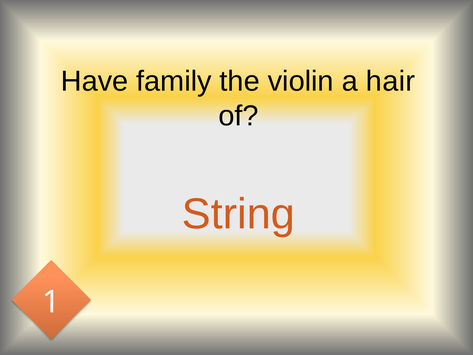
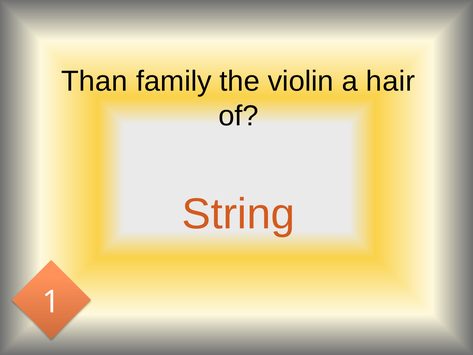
Have: Have -> Than (94, 81)
